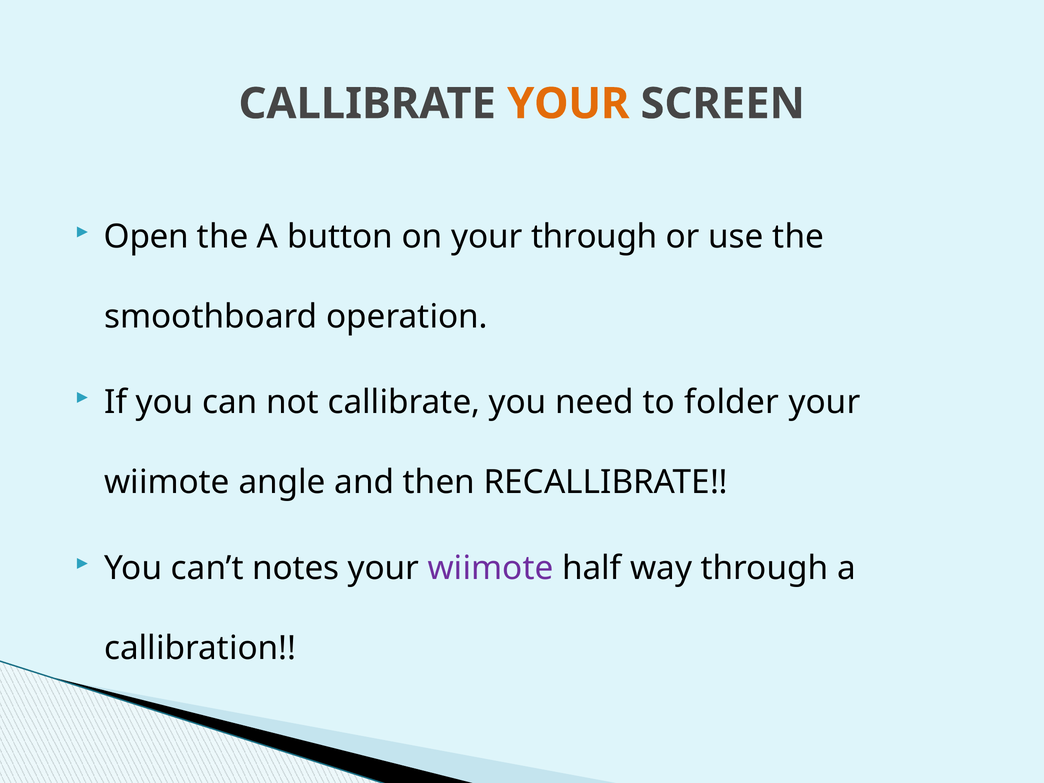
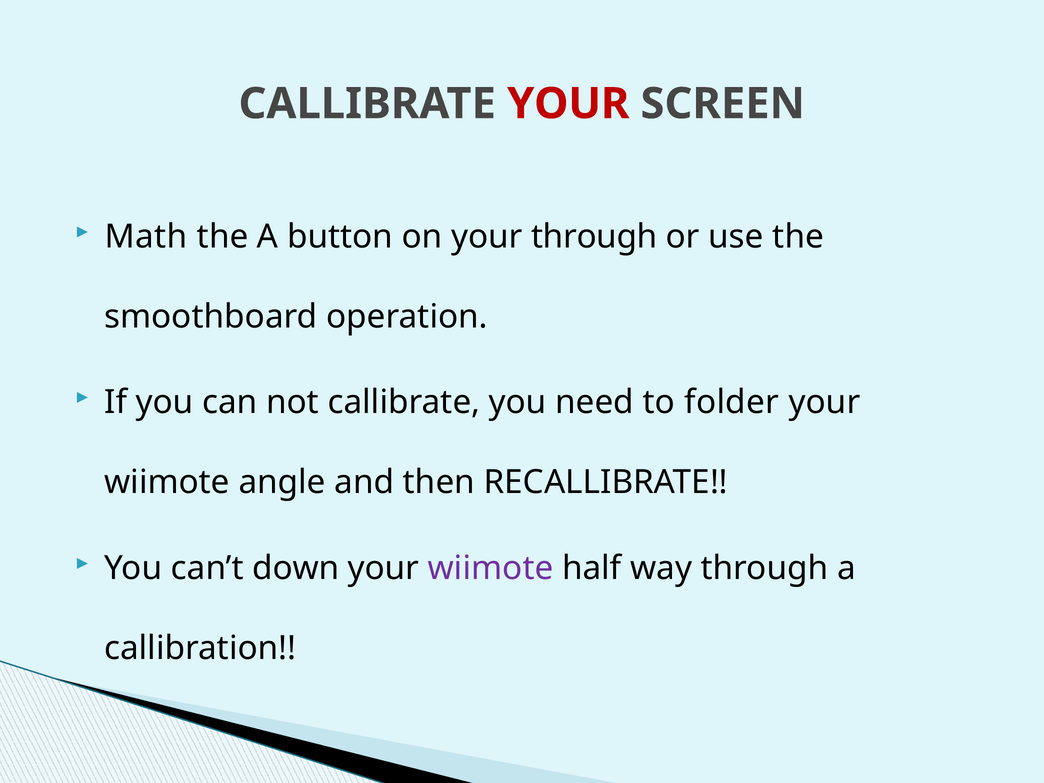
YOUR colour: orange -> red (568, 104)
Open: Open -> Math (146, 237)
notes: notes -> down (296, 568)
